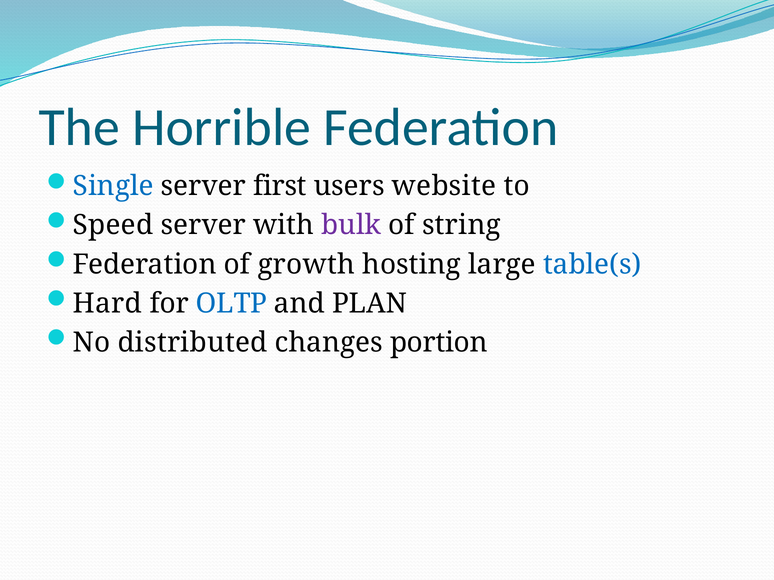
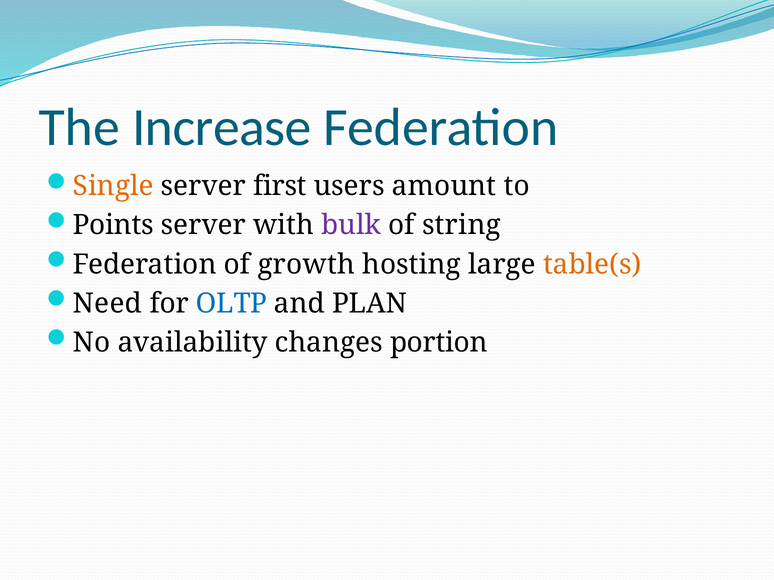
Horrible: Horrible -> Increase (222, 128)
Single colour: blue -> orange (113, 186)
website: website -> amount (444, 186)
Speed: Speed -> Points (113, 225)
table(s colour: blue -> orange (592, 265)
Hard: Hard -> Need (107, 304)
distributed: distributed -> availability (193, 343)
